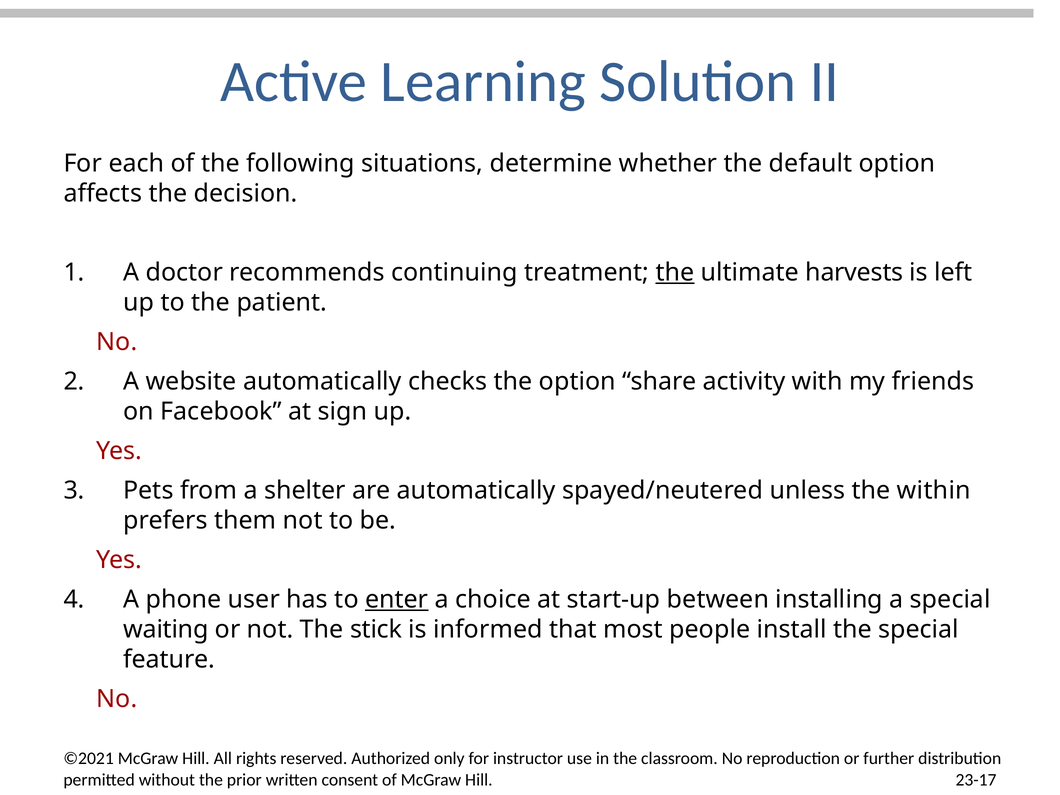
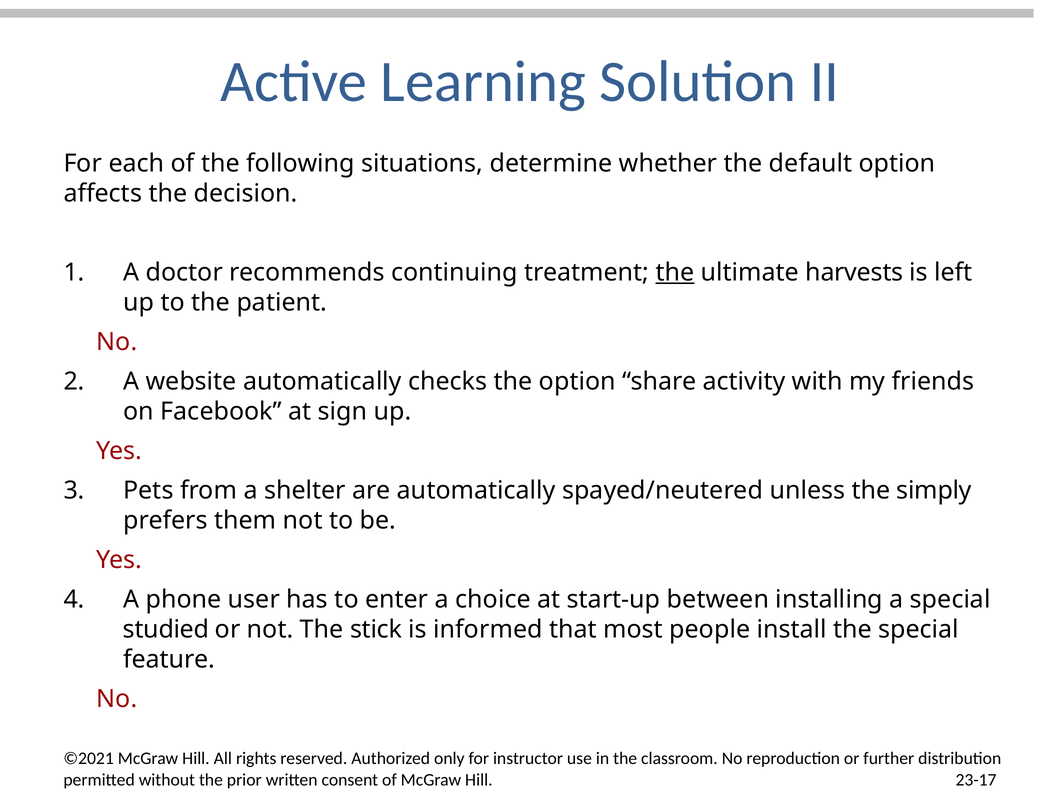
within: within -> simply (934, 490)
enter underline: present -> none (397, 599)
waiting: waiting -> studied (166, 629)
